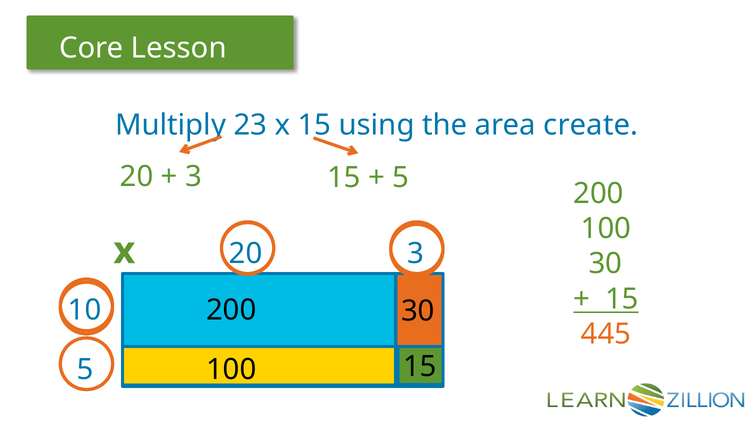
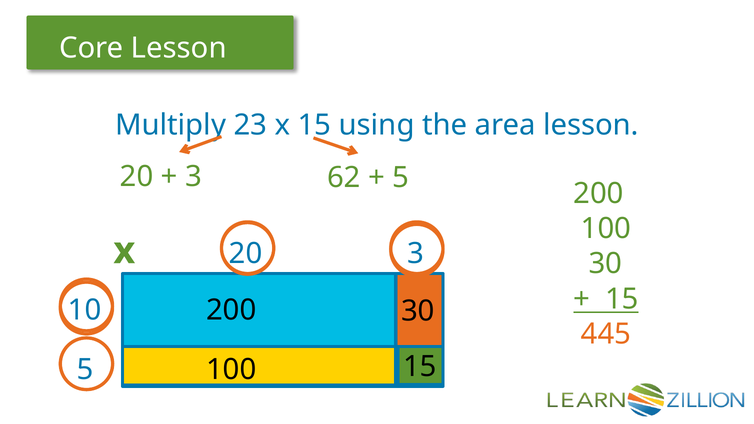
area create: create -> lesson (591, 125)
3 15: 15 -> 62 (344, 178)
